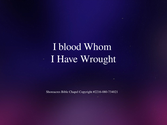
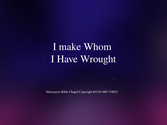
blood: blood -> make (70, 47)
